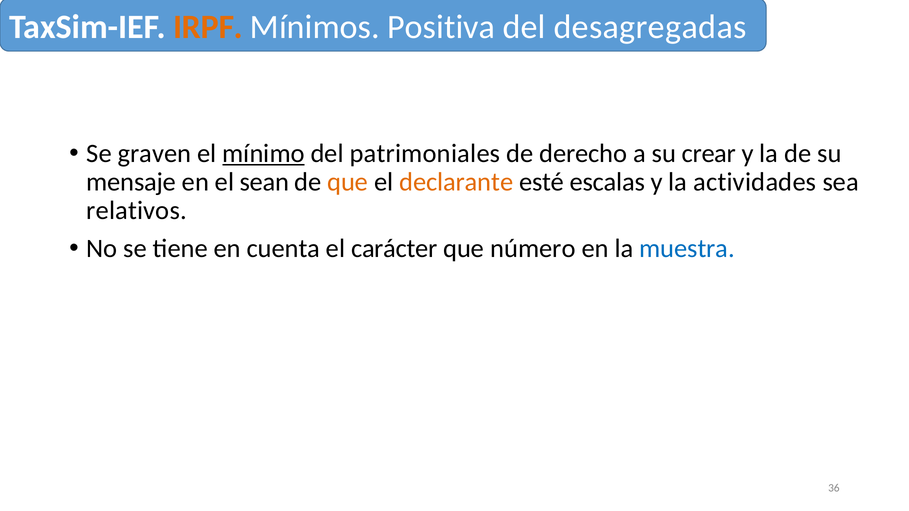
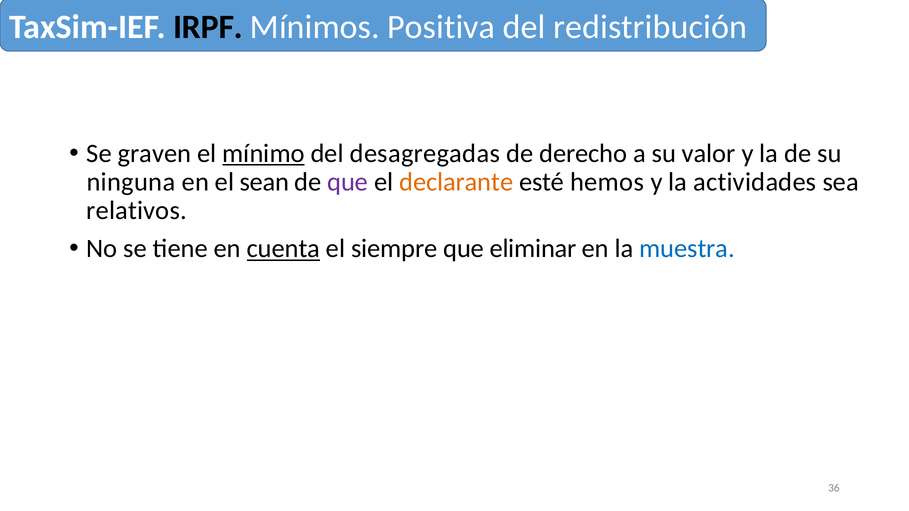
IRPF colour: orange -> black (208, 27)
desagregadas: desagregadas -> redistribución (650, 27)
patrimoniales: patrimoniales -> desagregadas (425, 154)
crear: crear -> valor (709, 154)
mensaje: mensaje -> ninguna (131, 182)
que colour: orange -> purple (348, 182)
escalas: escalas -> hemos (607, 182)
cuenta underline: none -> present (283, 249)
carácter: carácter -> siempre (394, 249)
número: número -> eliminar (533, 249)
